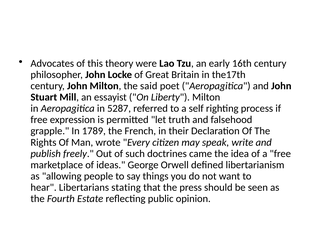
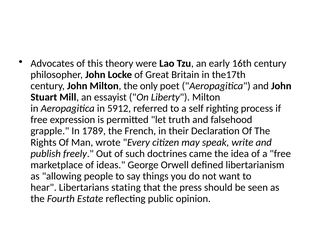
said: said -> only (149, 86)
5287: 5287 -> 5912 (119, 108)
